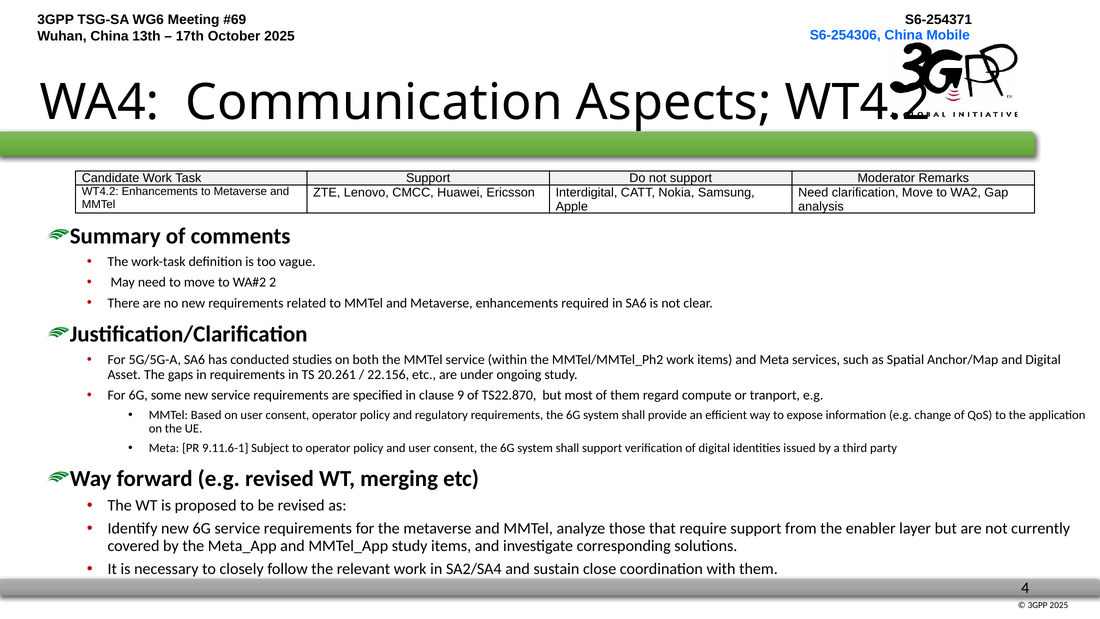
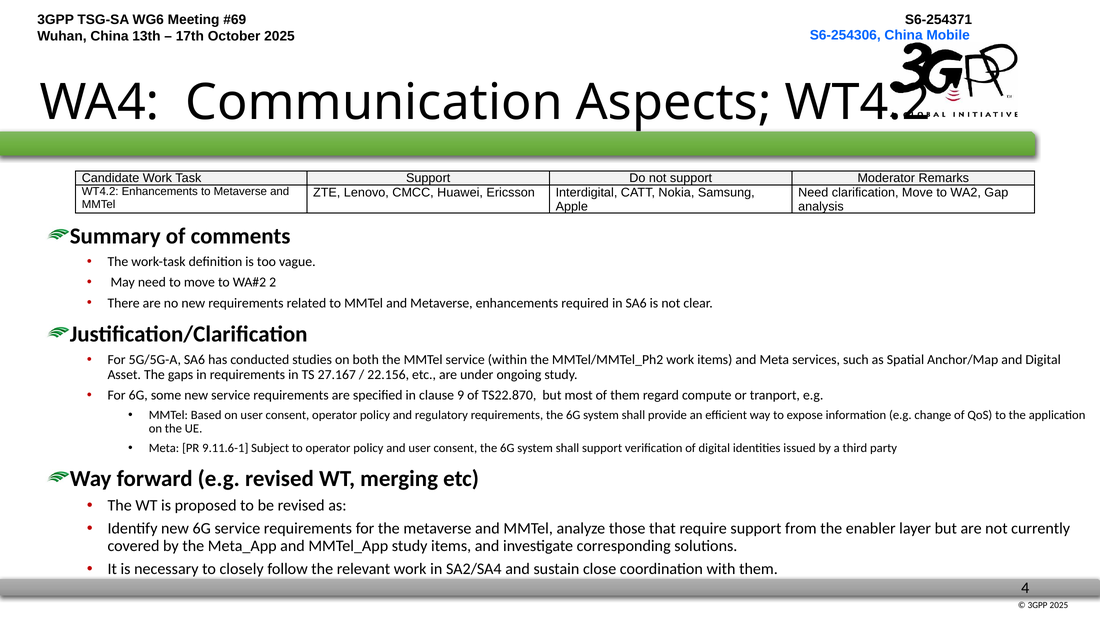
20.261: 20.261 -> 27.167 (337, 374)
